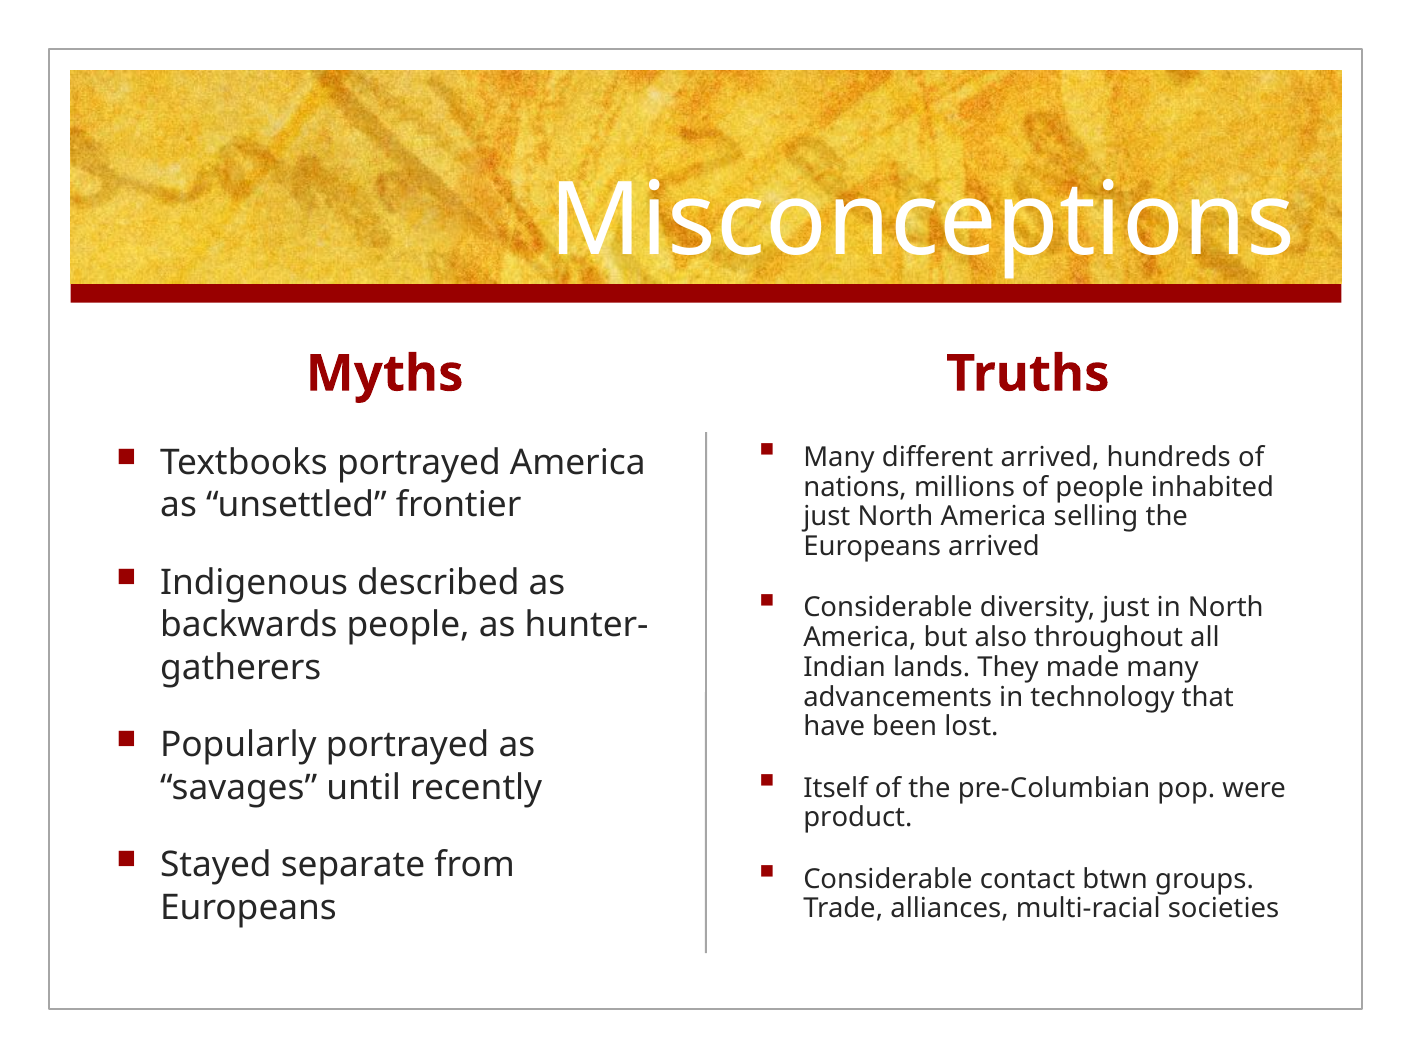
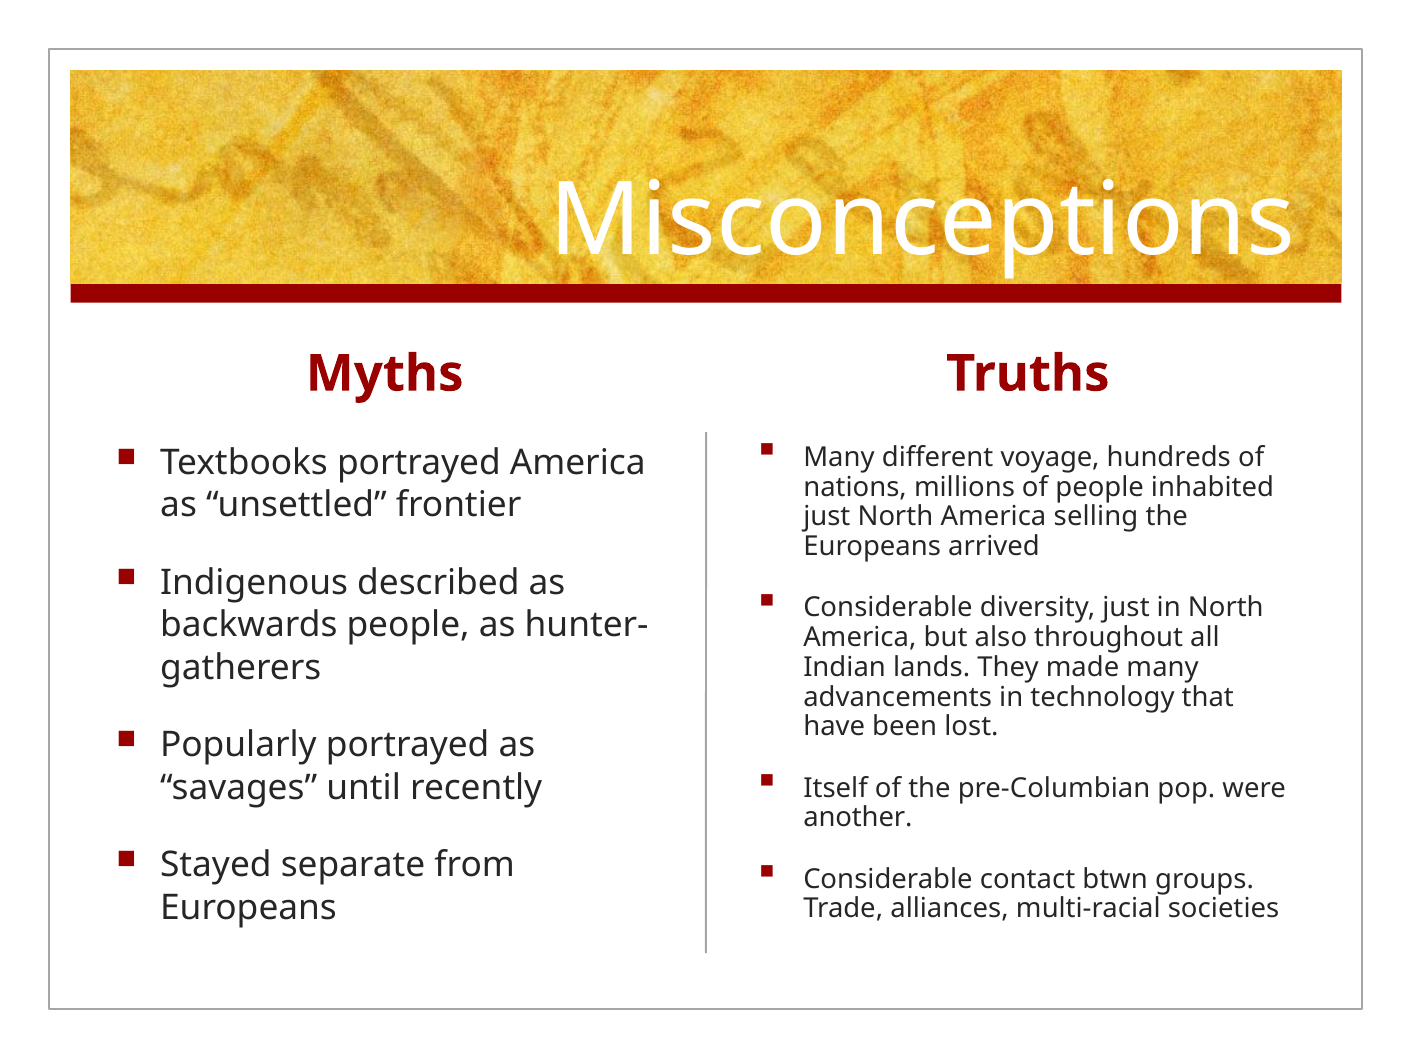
different arrived: arrived -> voyage (1050, 457)
product: product -> another (858, 818)
